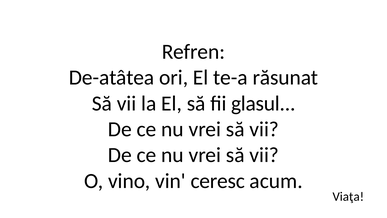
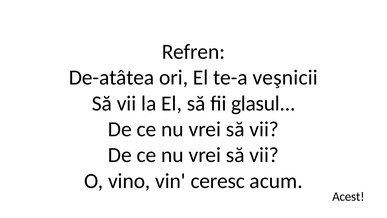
răsunat: răsunat -> veşnicii (285, 77)
Viaţa: Viaţa -> Acest (348, 196)
